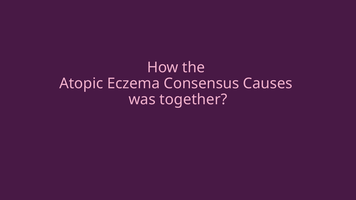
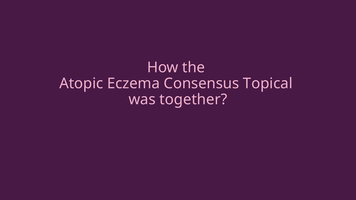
Causes: Causes -> Topical (268, 84)
